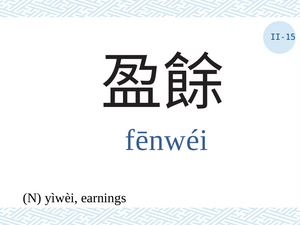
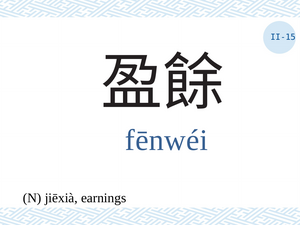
yìwèi: yìwèi -> jiēxià (61, 198)
